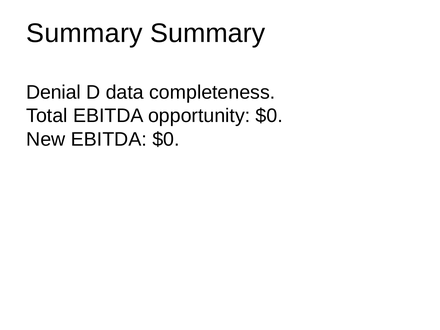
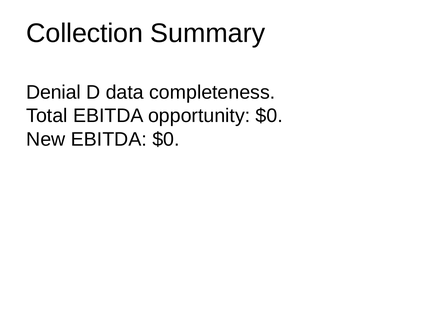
Summary: Summary -> Collection (85, 33)
